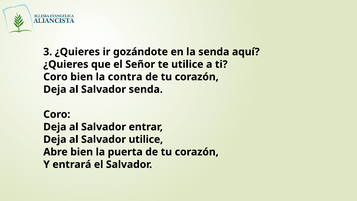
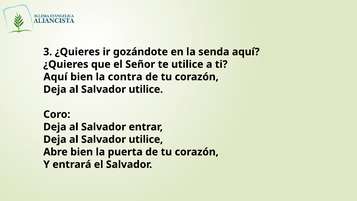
Coro: Coro -> Aquí (55, 77)
senda: senda -> utilice (146, 89)
